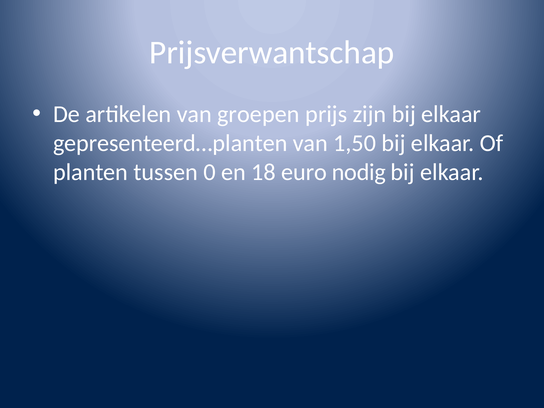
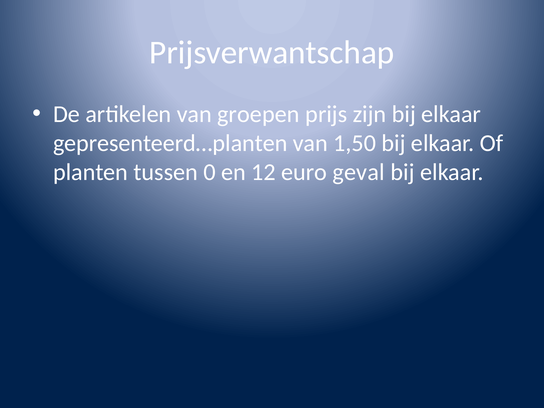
18: 18 -> 12 (264, 172)
nodig: nodig -> geval (359, 172)
